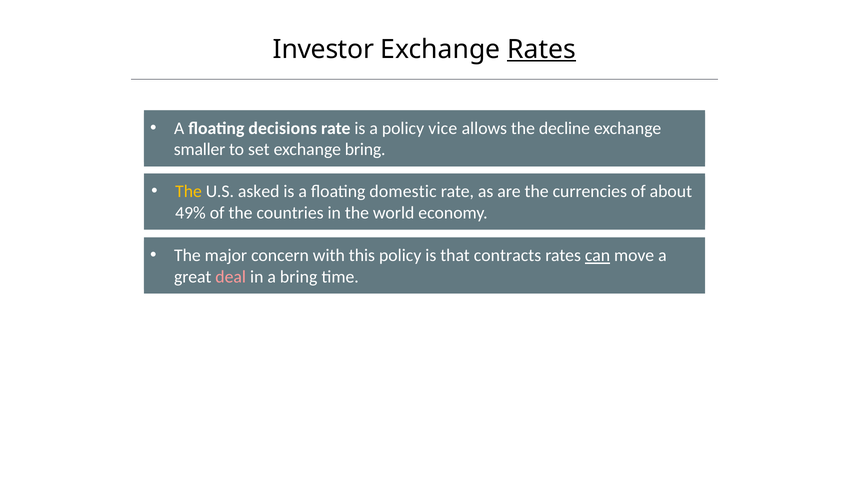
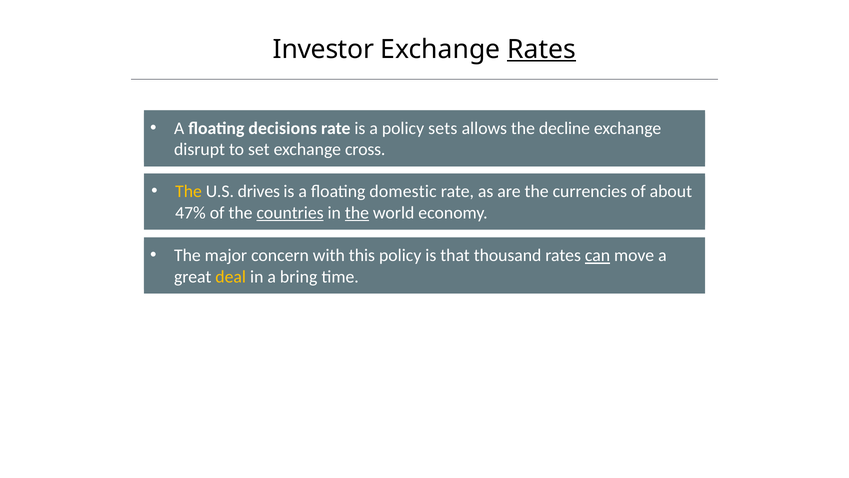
vice: vice -> sets (443, 128)
smaller: smaller -> disrupt (200, 149)
exchange bring: bring -> cross (365, 149)
asked: asked -> drives (259, 191)
49%: 49% -> 47% (190, 213)
countries underline: none -> present (290, 213)
the underline: none -> present (357, 213)
contracts: contracts -> thousand (508, 255)
deal colour: pink -> yellow (231, 277)
